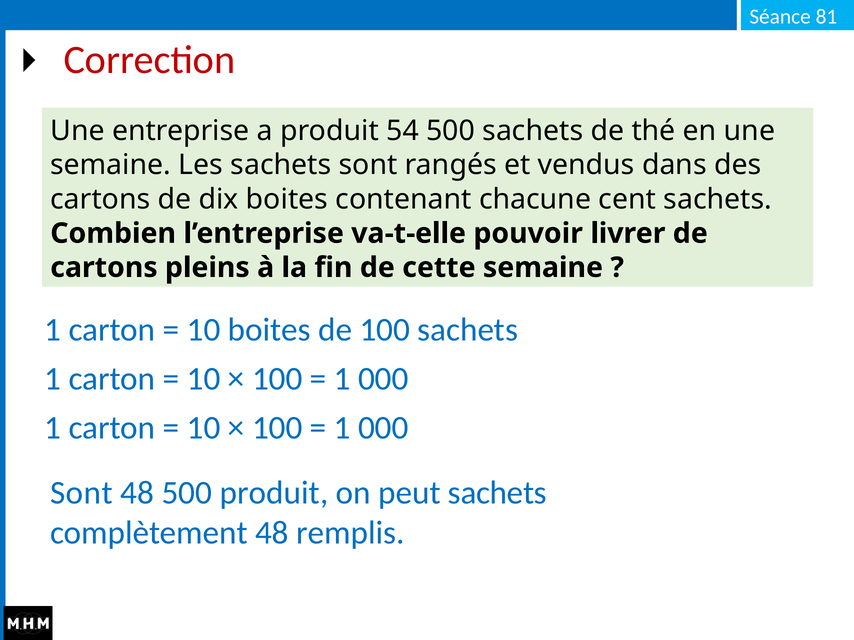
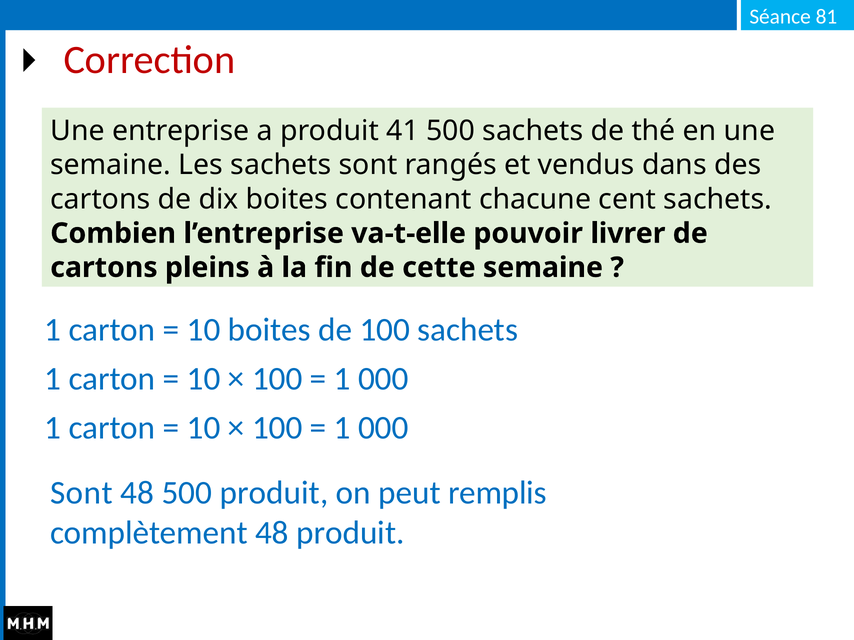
54: 54 -> 41 (403, 131)
peut sachets: sachets -> remplis (497, 493)
48 remplis: remplis -> produit (350, 533)
